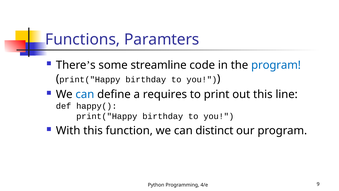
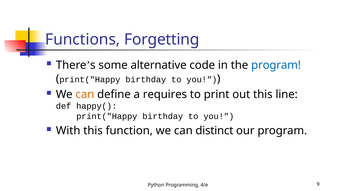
Paramters: Paramters -> Forgetting (162, 39)
streamline: streamline -> alternative (159, 65)
can colour: blue -> orange (85, 94)
